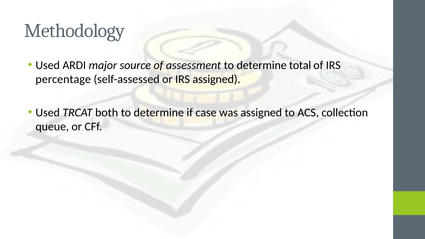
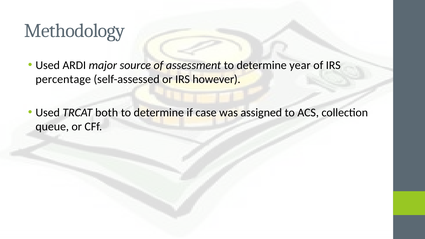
total: total -> year (300, 65)
IRS assigned: assigned -> however (217, 79)
